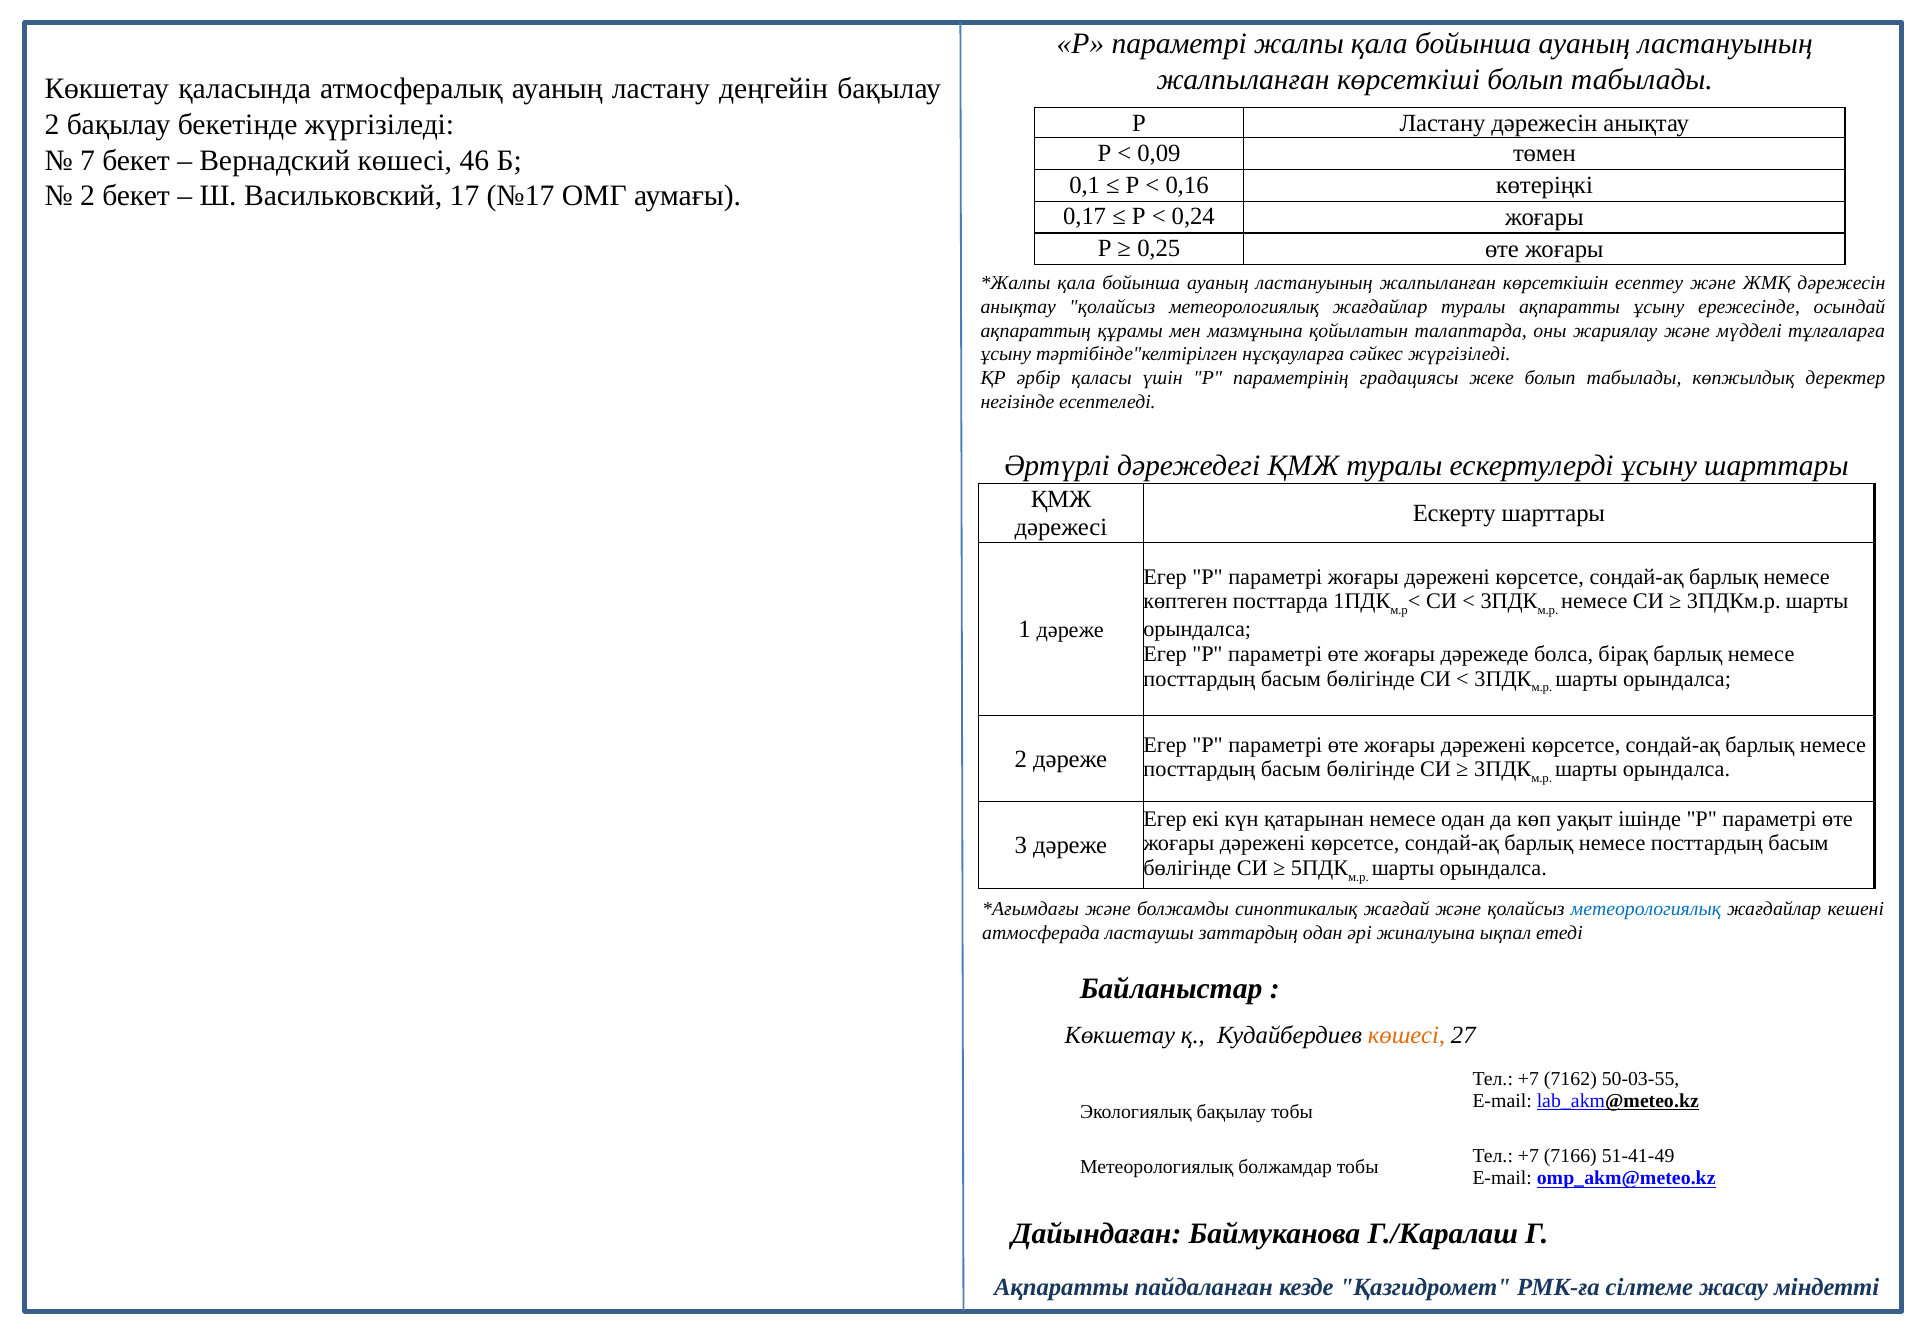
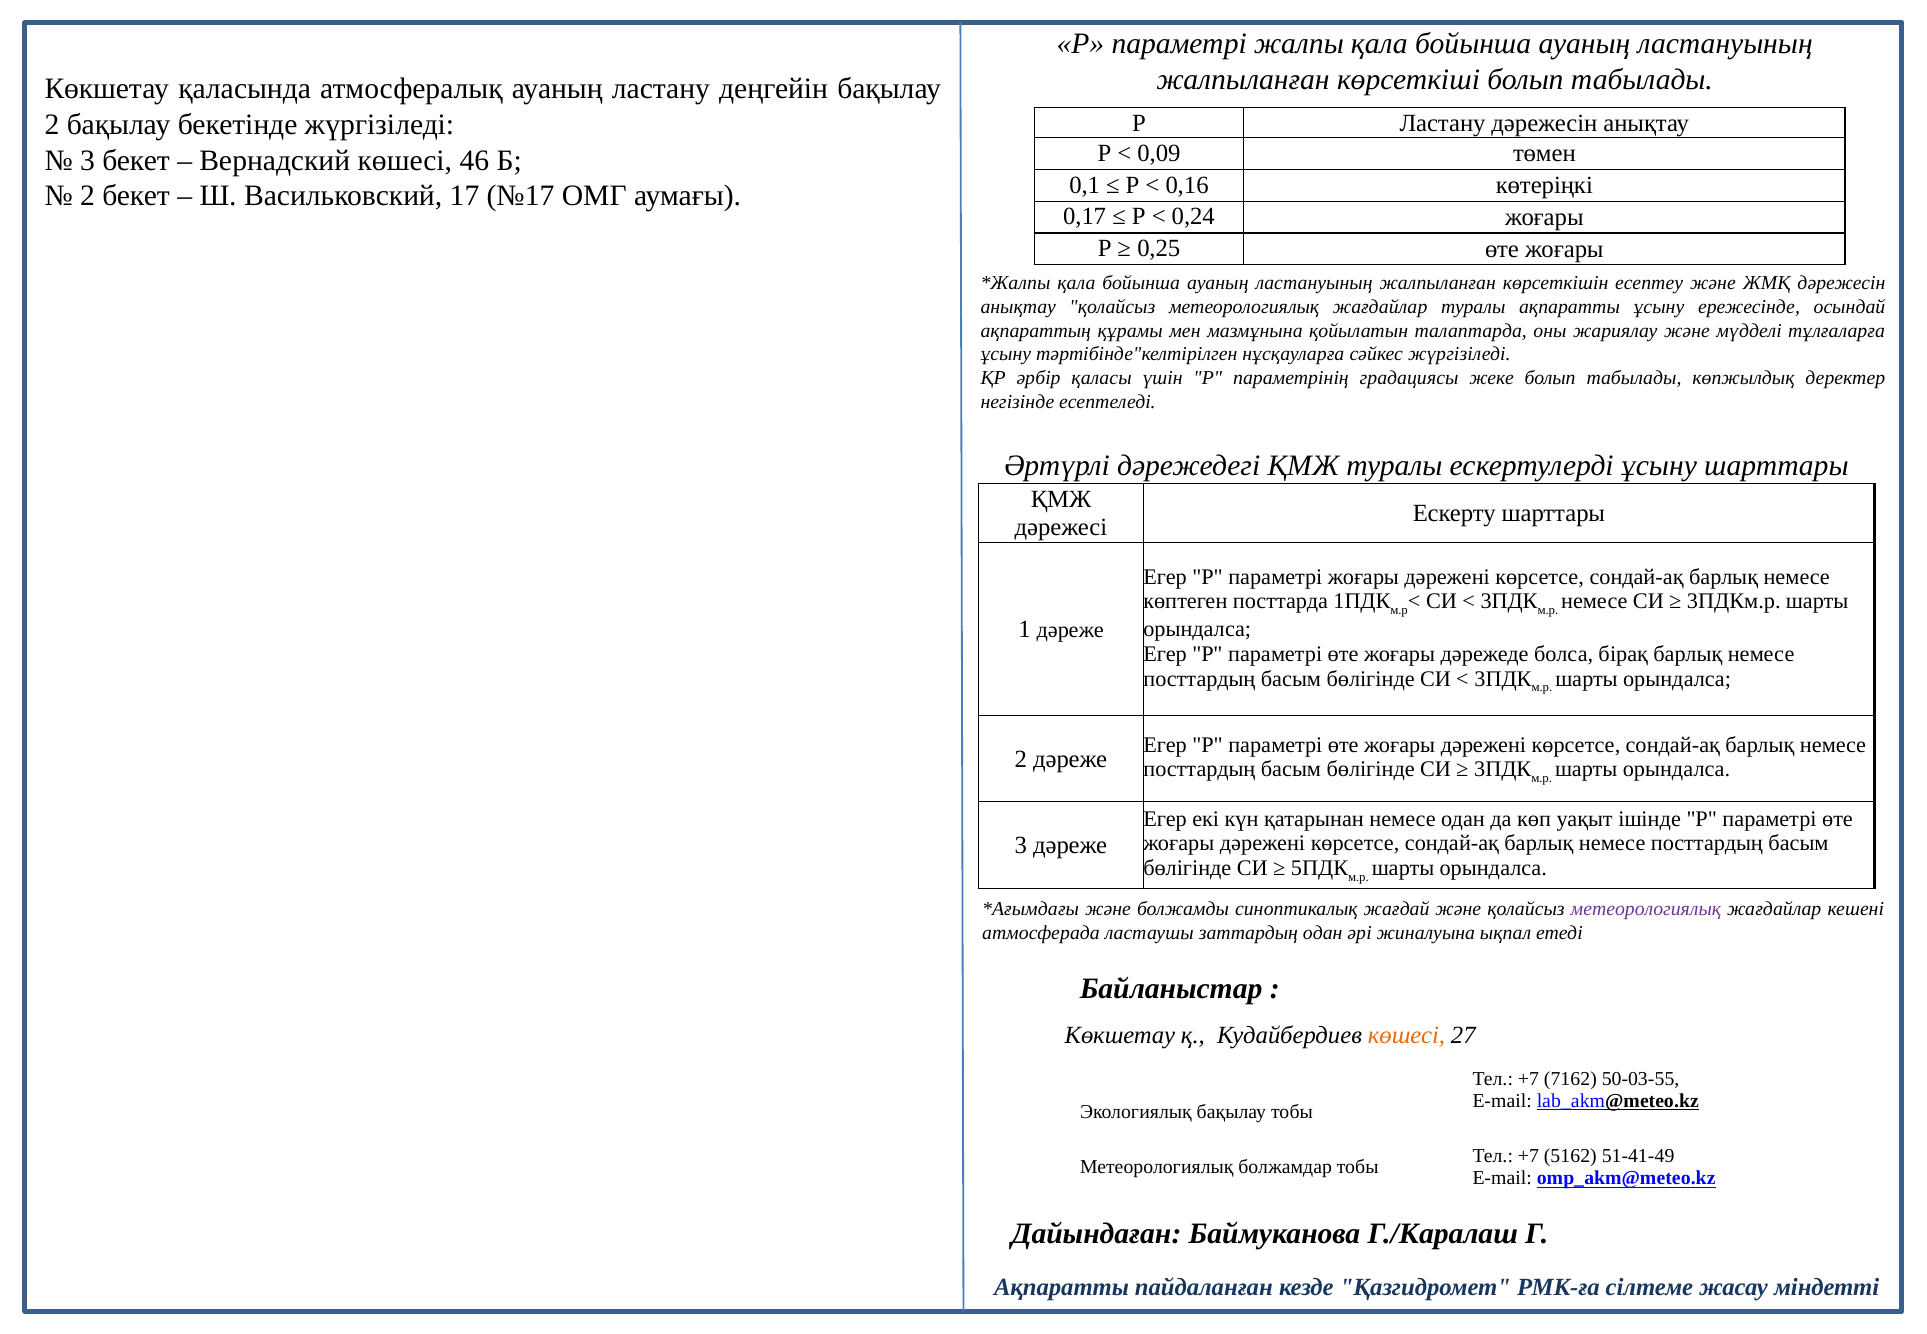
7: 7 -> 3 (88, 160)
метеорологиялық colour: blue -> purple (1646, 909)
7166: 7166 -> 5162 (1570, 1156)
